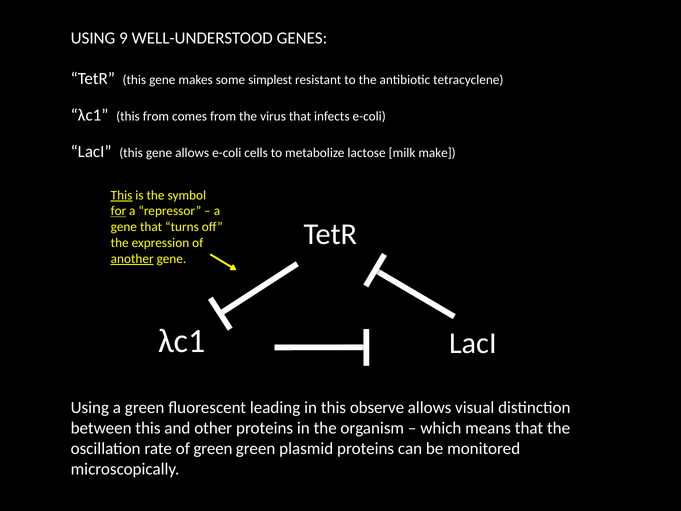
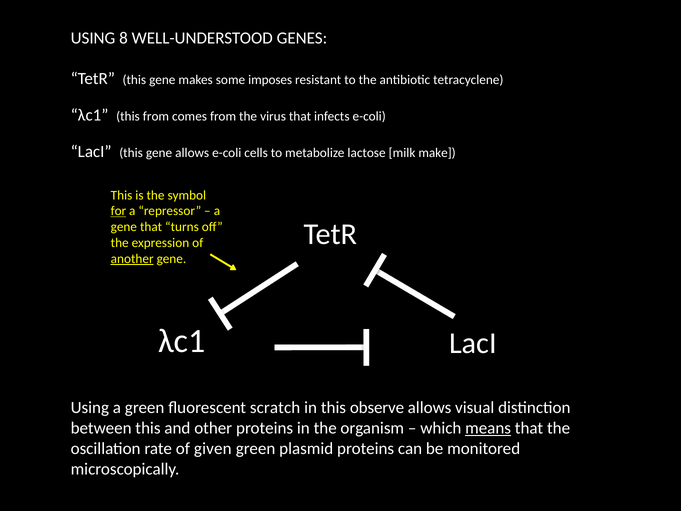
9: 9 -> 8 (124, 38)
simplest: simplest -> imposes (270, 80)
This underline: present -> none (122, 195)
leading: leading -> scratch (275, 408)
means underline: none -> present (488, 428)
of green: green -> given (213, 448)
